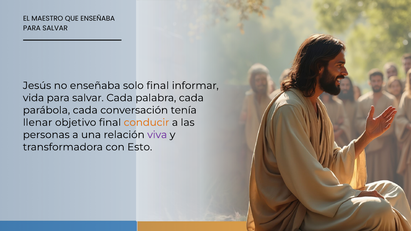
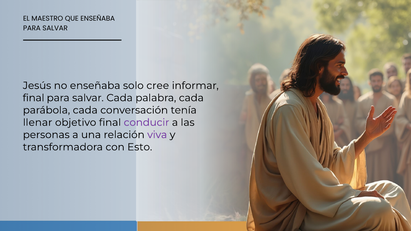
solo final: final -> cree (158, 86)
vida: vida -> final (33, 98)
conducir colour: orange -> purple (146, 123)
